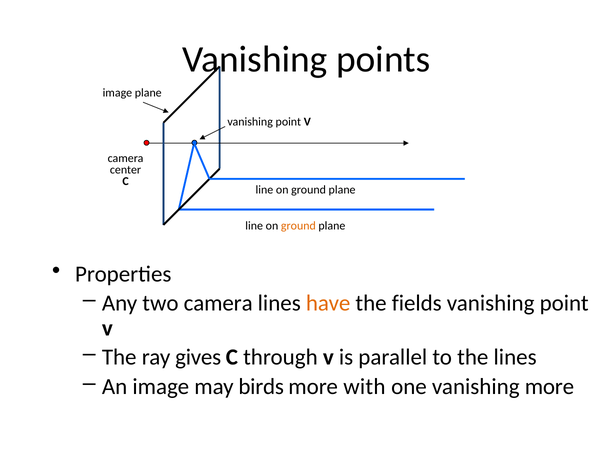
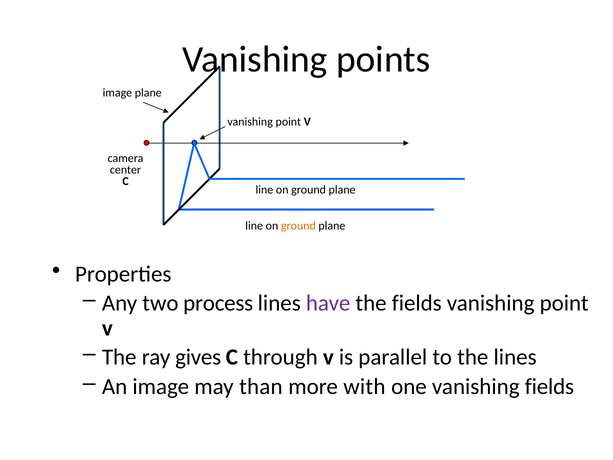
two camera: camera -> process (218, 303)
have colour: orange -> purple (328, 303)
birds: birds -> than (261, 386)
vanishing more: more -> fields (549, 386)
